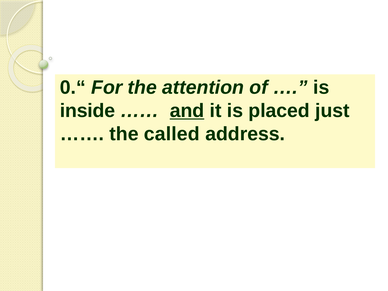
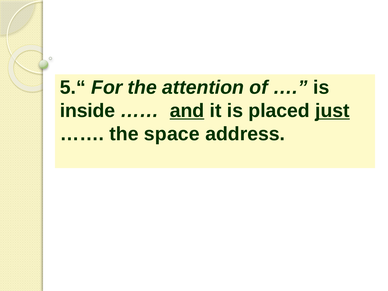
0.“: 0.“ -> 5.“ (73, 87)
just underline: none -> present (332, 111)
called: called -> space (172, 134)
